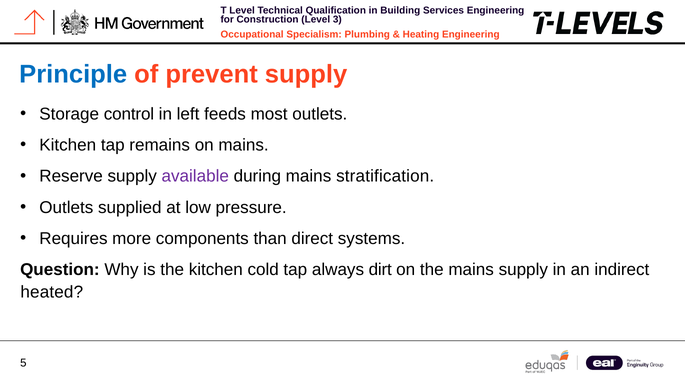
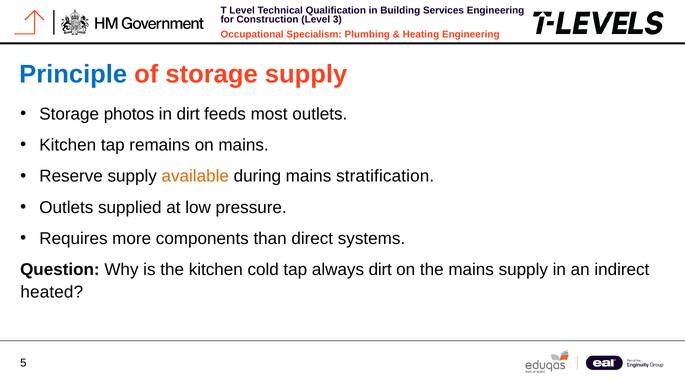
of prevent: prevent -> storage (212, 74)
control: control -> photos (129, 114)
in left: left -> dirt (188, 114)
available colour: purple -> orange (195, 176)
